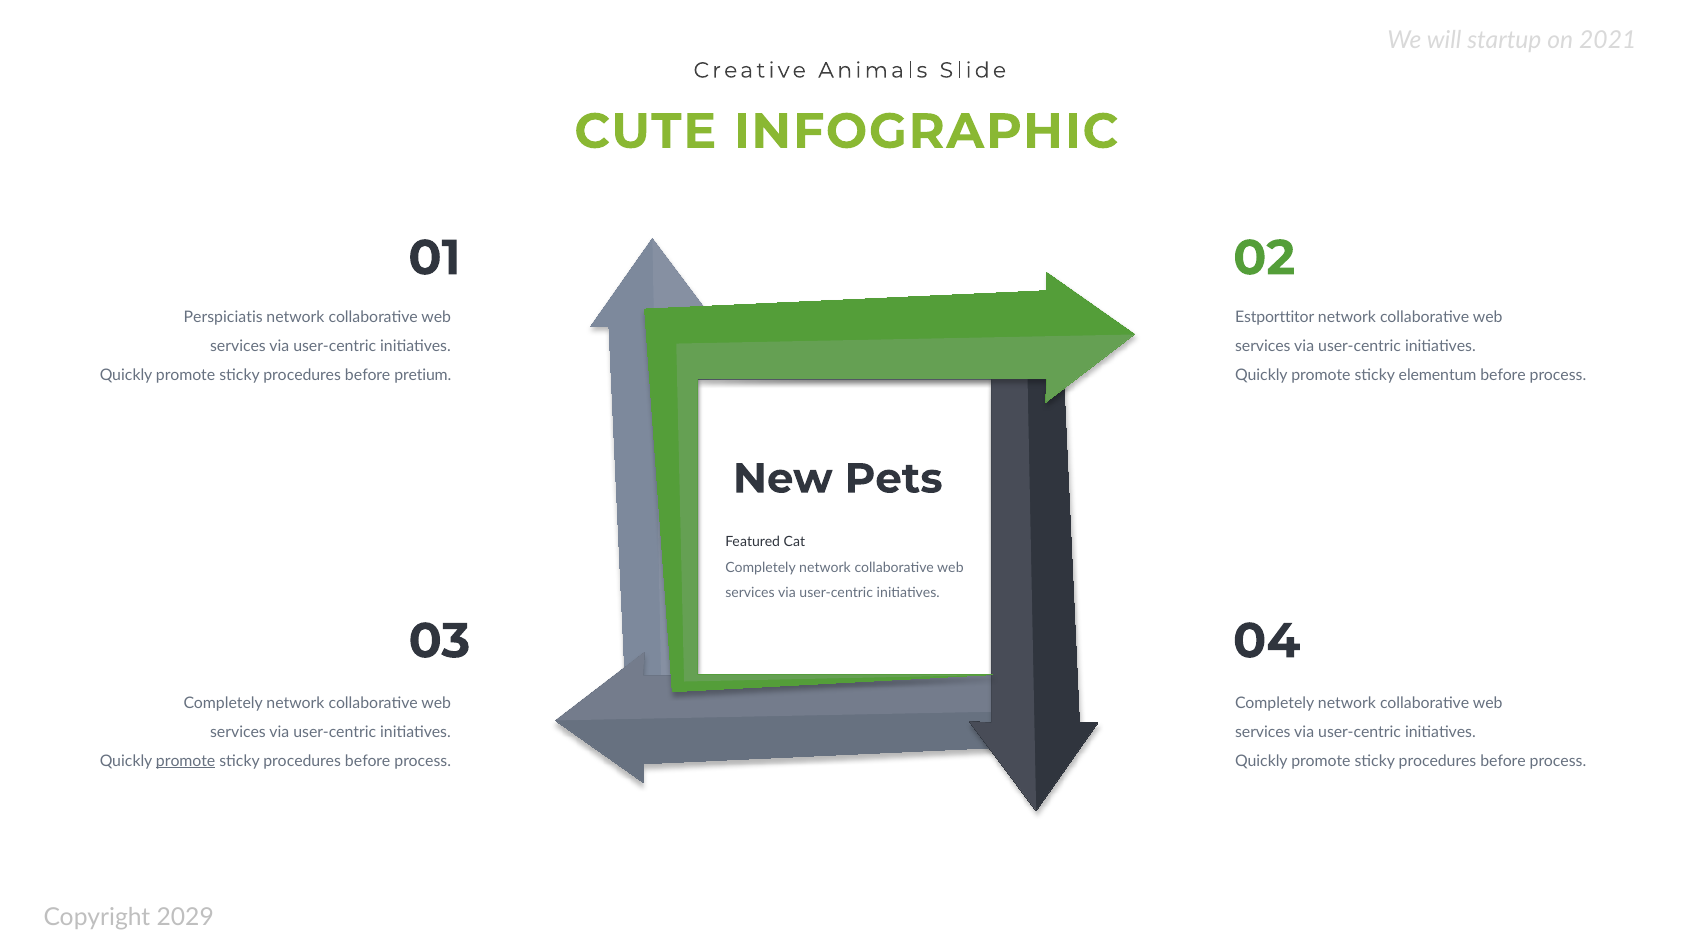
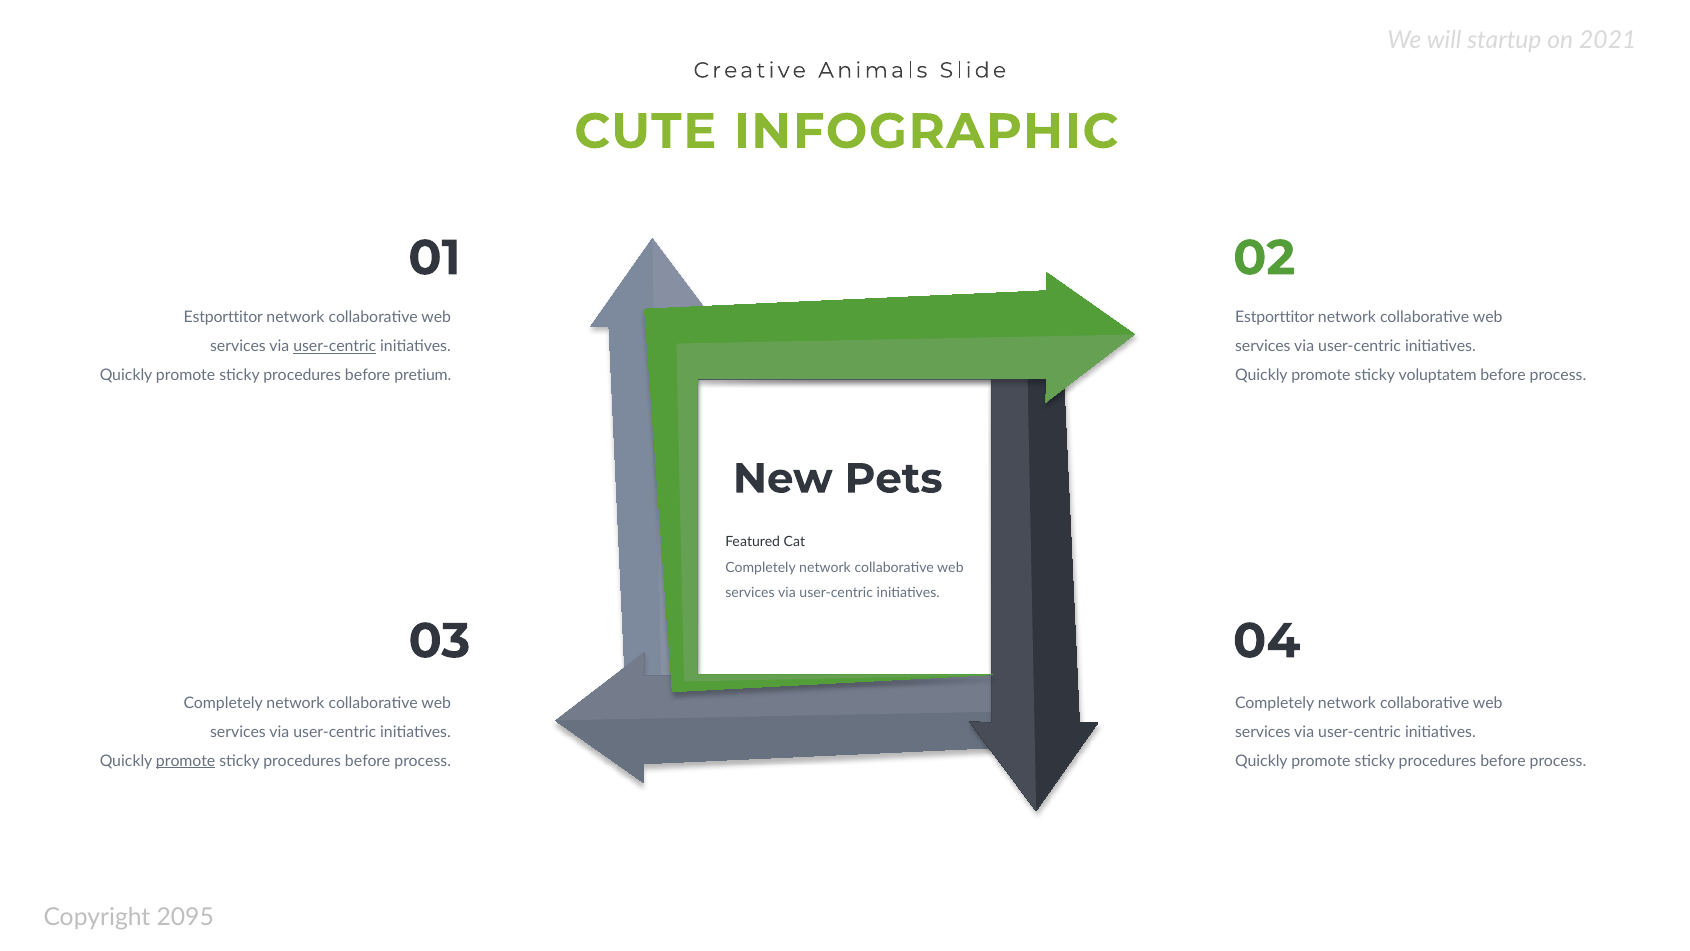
Perspiciatis: Perspiciatis -> Estporttitor (223, 318)
user-centric underline: none -> present (335, 346)
elementum: elementum -> voluptatem (1438, 375)
2029: 2029 -> 2095 (185, 917)
